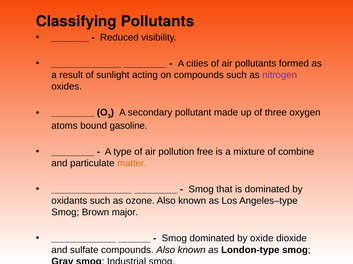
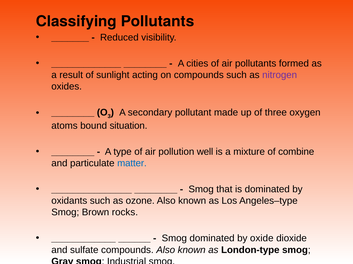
gasoline: gasoline -> situation (128, 126)
free: free -> well (205, 152)
matter colour: orange -> blue (132, 164)
major: major -> rocks (125, 213)
